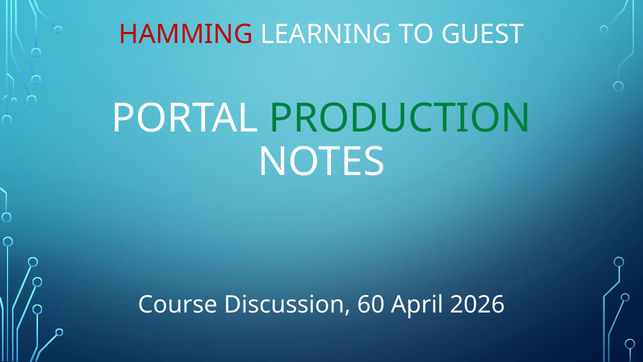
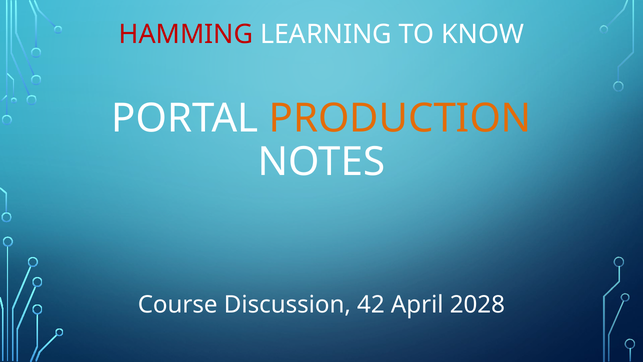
GUEST: GUEST -> KNOW (482, 34)
PRODUCTION colour: green -> orange (400, 118)
60: 60 -> 42 (371, 304)
2026: 2026 -> 2028 (477, 304)
